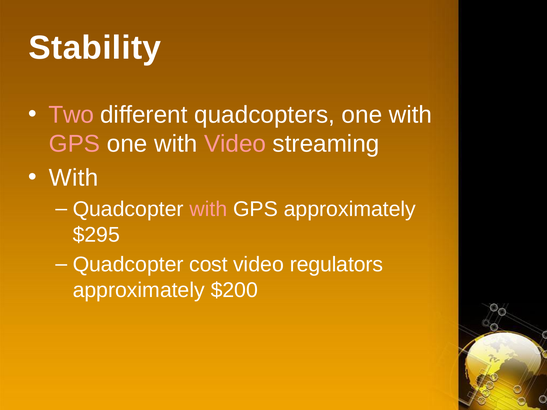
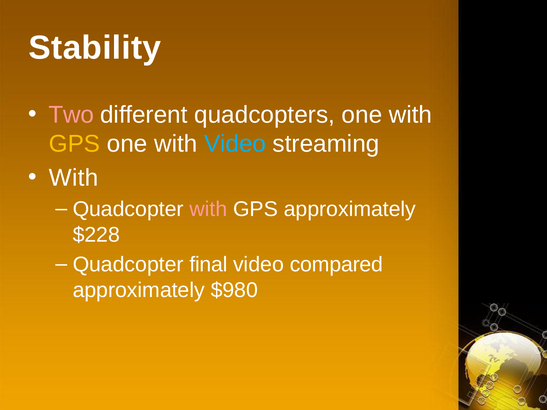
GPS colour: pink -> yellow (74, 144)
Video colour: pink -> light blue (235, 144)
$295: $295 -> $228 (96, 235)
cost: cost -> final (208, 265)
regulators: regulators -> compared (336, 265)
$200: $200 -> $980 (234, 290)
